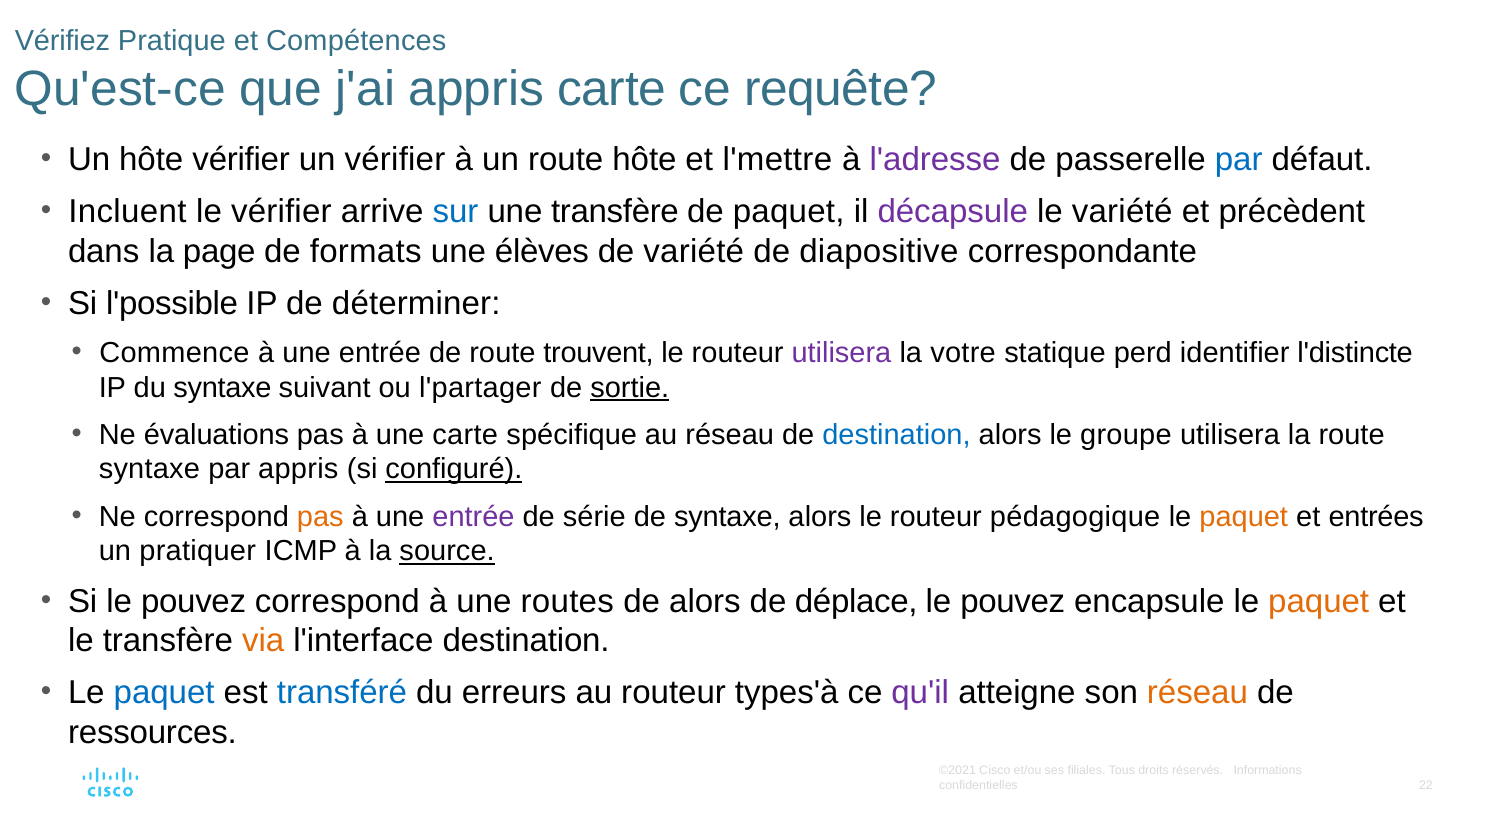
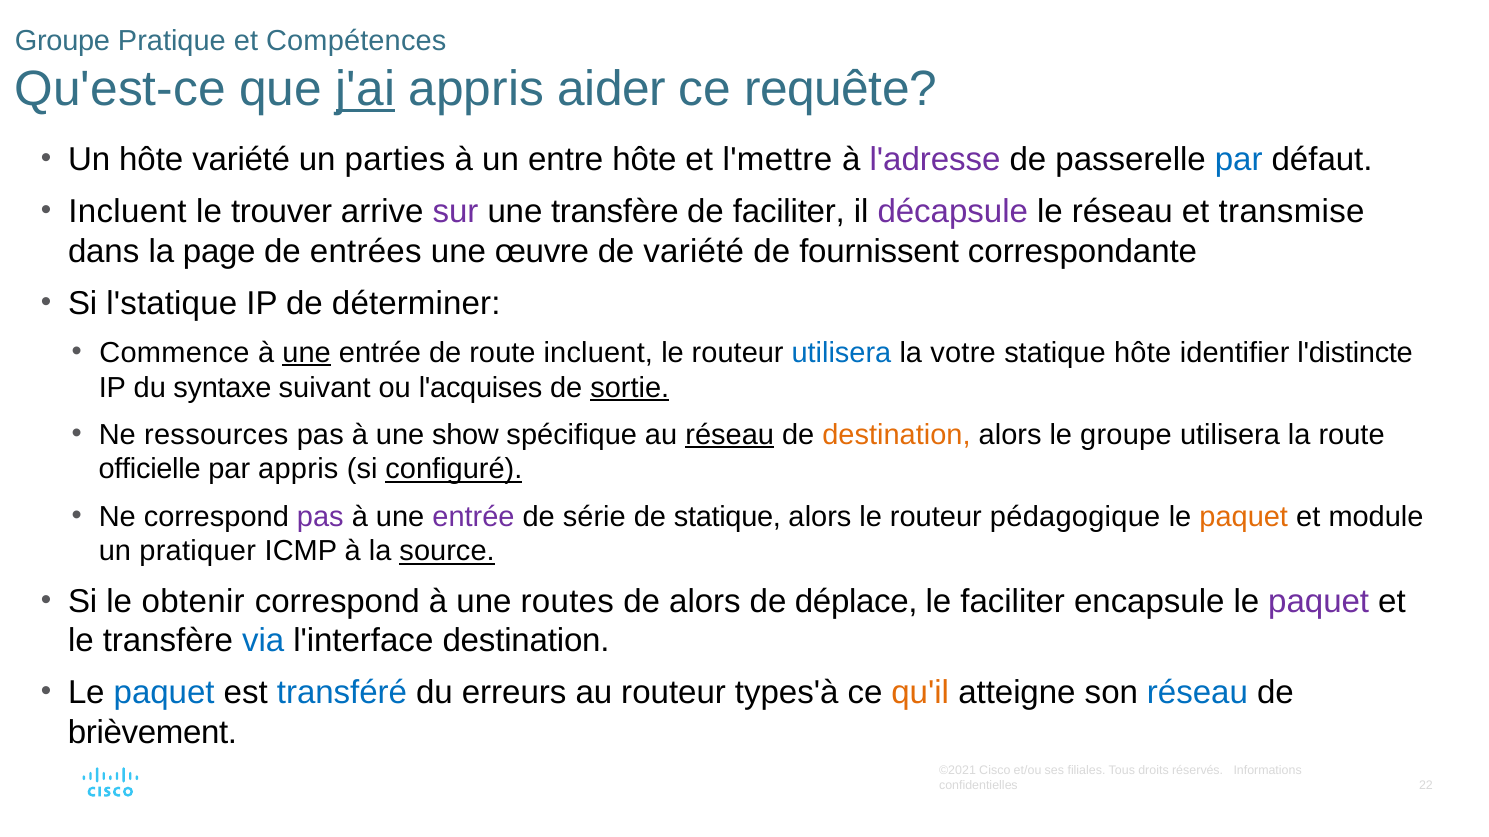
Vérifiez: Vérifiez -> Groupe (62, 41)
j'ai underline: none -> present (366, 89)
appris carte: carte -> aider (612, 89)
hôte vérifier: vérifier -> variété (241, 160)
un vérifier: vérifier -> parties (395, 160)
un route: route -> entre (566, 160)
le vérifier: vérifier -> trouver (282, 212)
sur colour: blue -> purple (455, 212)
de paquet: paquet -> faciliter (789, 212)
le variété: variété -> réseau (1122, 212)
précèdent: précèdent -> transmise (1292, 212)
formats: formats -> entrées (366, 251)
élèves: élèves -> œuvre (542, 251)
diapositive: diapositive -> fournissent (879, 251)
l'possible: l'possible -> l'statique (172, 304)
une underline: none -> present (307, 353)
route trouvent: trouvent -> incluent (598, 353)
utilisera colour: purple -> blue (841, 353)
statique perd: perd -> hôte (1143, 353)
l'partager: l'partager -> l'acquises (481, 388)
évaluations: évaluations -> ressources (216, 435)
une carte: carte -> show (465, 435)
réseau underline: none -> present (730, 435)
destination colour: blue -> orange (896, 435)
syntaxe: syntaxe -> officielle (150, 470)
pas colour: orange -> purple (320, 517)
de syntaxe: syntaxe -> statique (727, 517)
entrées: entrées -> module (1376, 517)
Si le pouvez: pouvez -> obtenir (193, 602)
pouvez: pouvez -> faciliter (1013, 602)
paquet colour: orange -> purple (1319, 602)
via colour: orange -> blue (263, 641)
qu'il colour: purple -> orange (920, 693)
réseau colour: orange -> blue (1197, 693)
ressources: ressources -> brièvement (152, 733)
